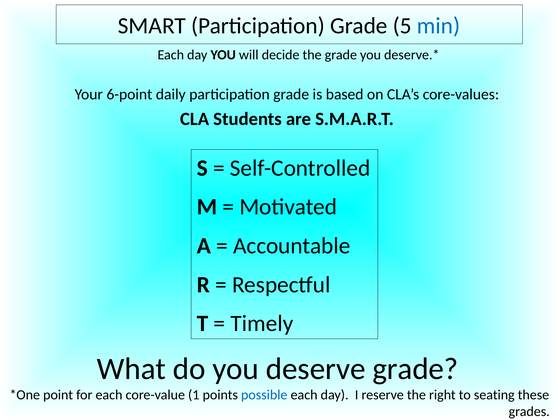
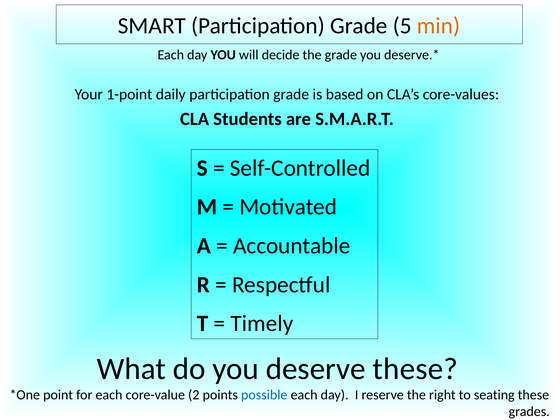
min colour: blue -> orange (439, 26)
6-point: 6-point -> 1-point (129, 94)
deserve grade: grade -> these (415, 369)
1: 1 -> 2 (194, 395)
